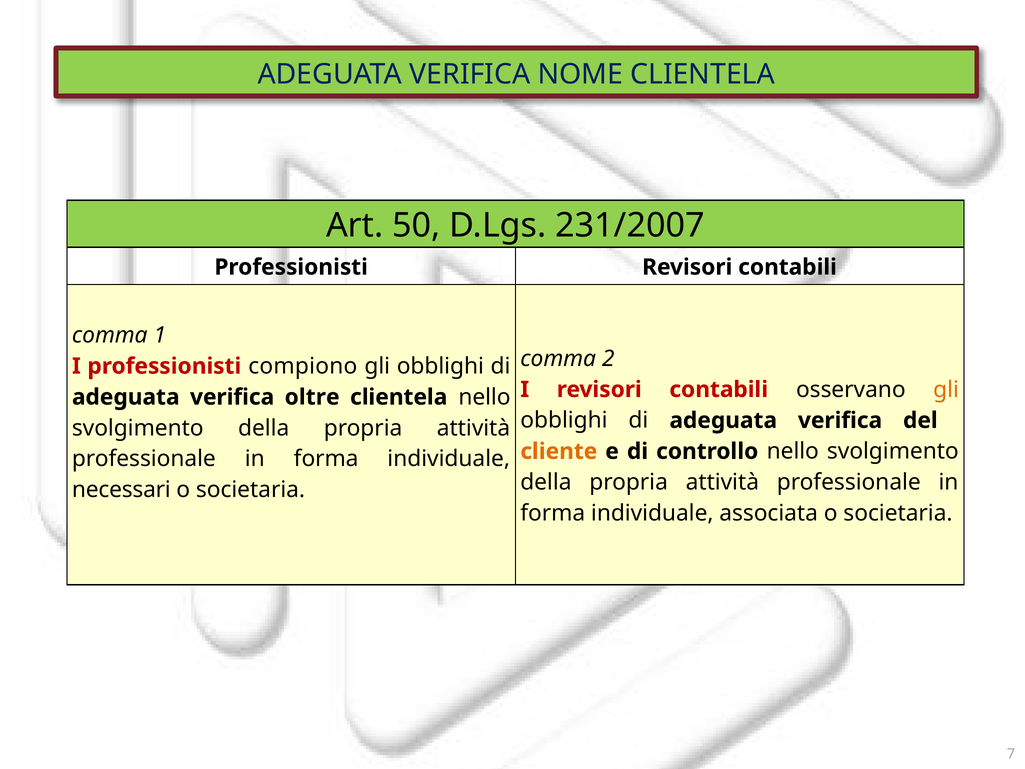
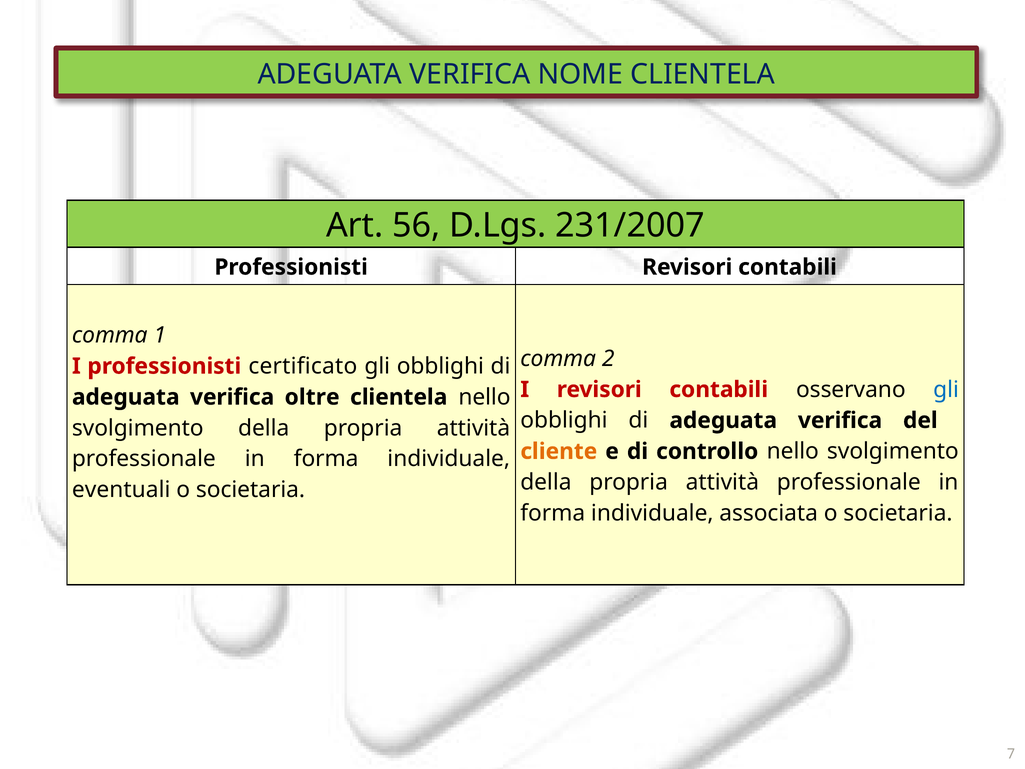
50: 50 -> 56 (416, 226)
compiono: compiono -> certificato (303, 366)
gli colour: orange -> blue (946, 389)
necessari: necessari -> eventuali (121, 490)
